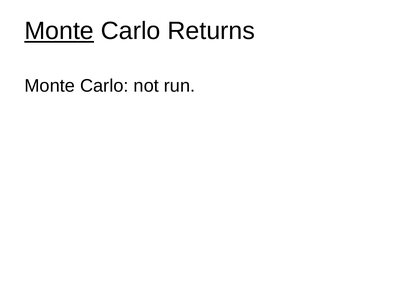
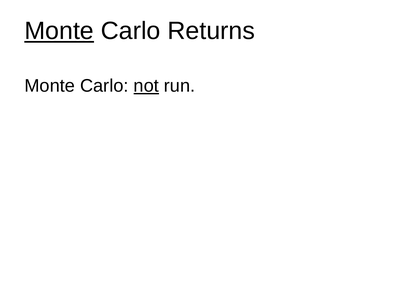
not underline: none -> present (146, 86)
